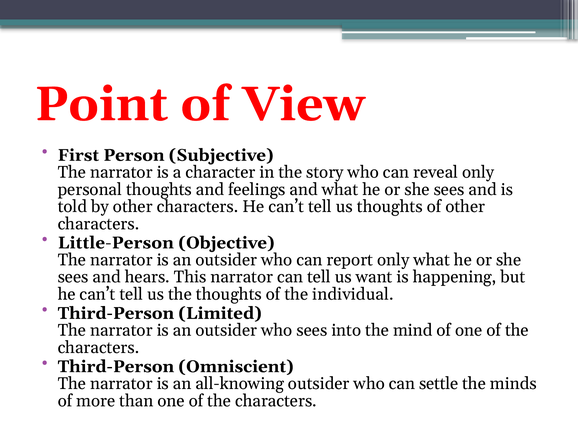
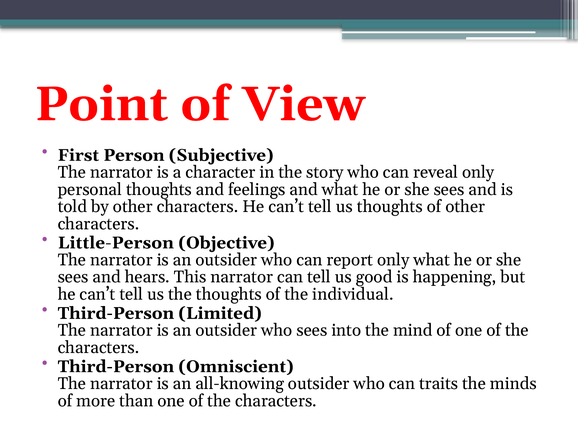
want: want -> good (374, 277)
settle: settle -> traits (439, 383)
